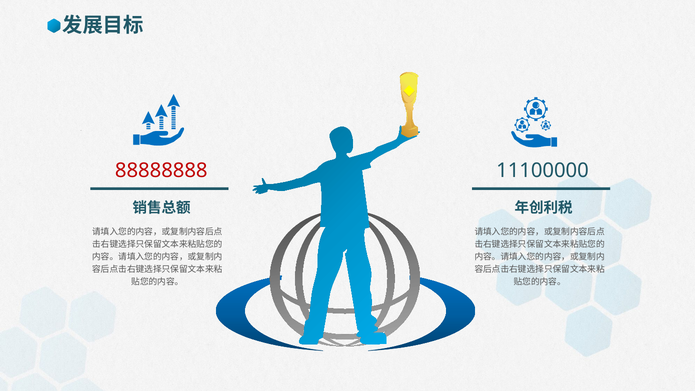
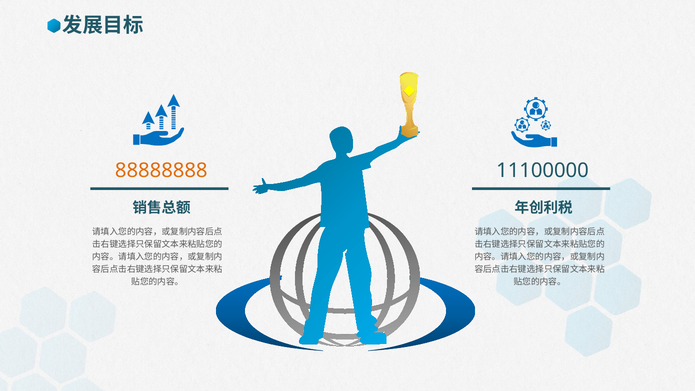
88888888 colour: red -> orange (161, 171)
